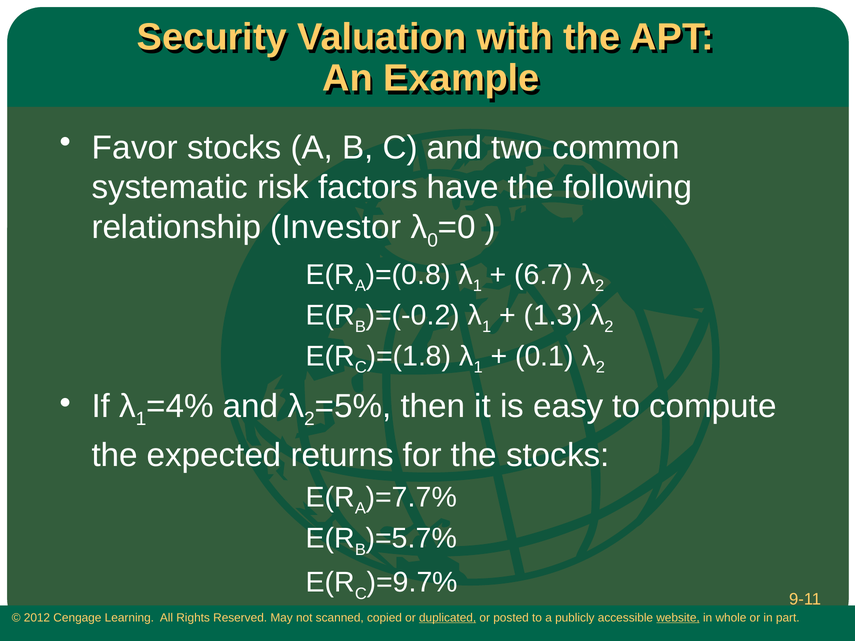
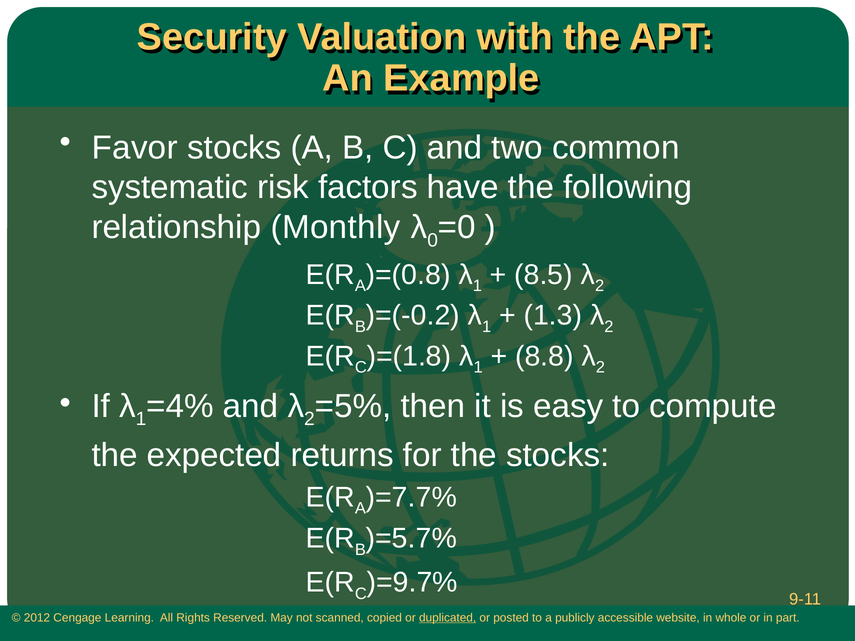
Investor: Investor -> Monthly (336, 228)
6.7: 6.7 -> 8.5 (543, 275)
0.1: 0.1 -> 8.8 (544, 356)
website underline: present -> none (678, 618)
